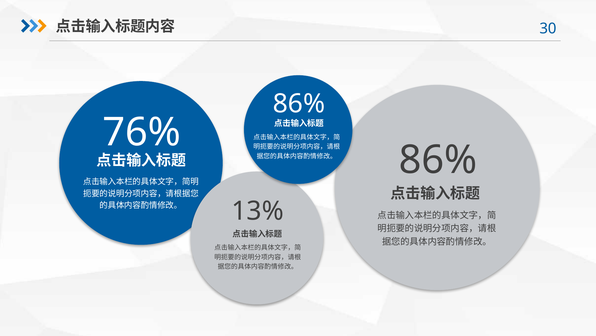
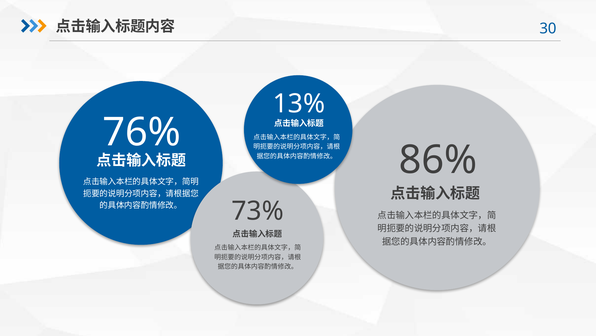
86%: 86% -> 13% (299, 103)
13%: 13% -> 73% (258, 211)
